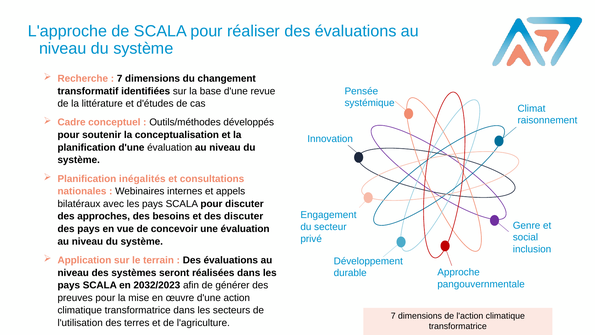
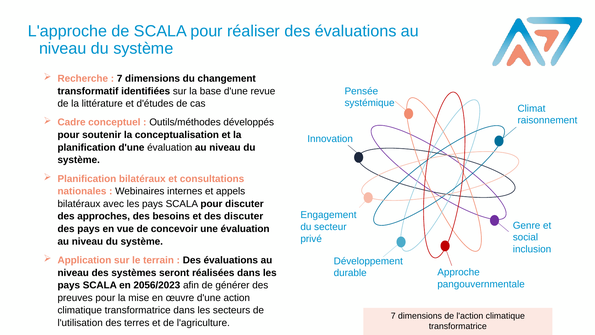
Planification inégalités: inégalités -> bilatéraux (142, 179)
2032/2023: 2032/2023 -> 2056/2023 (157, 285)
